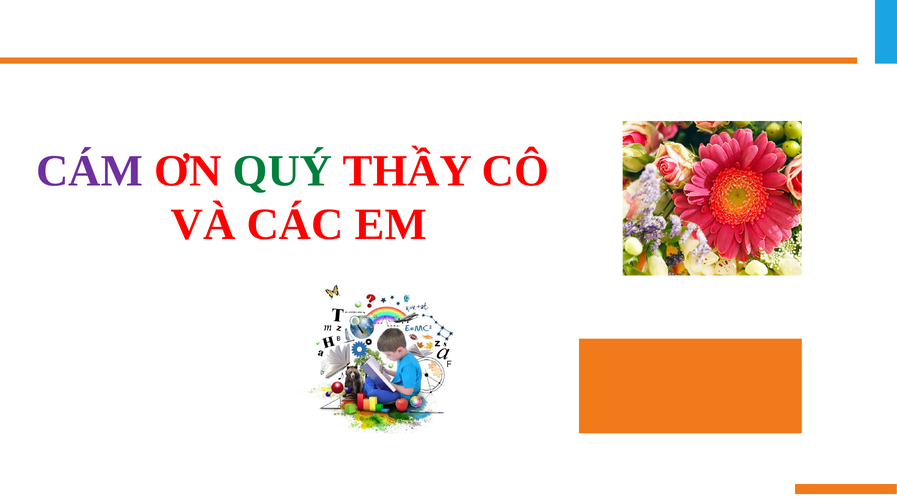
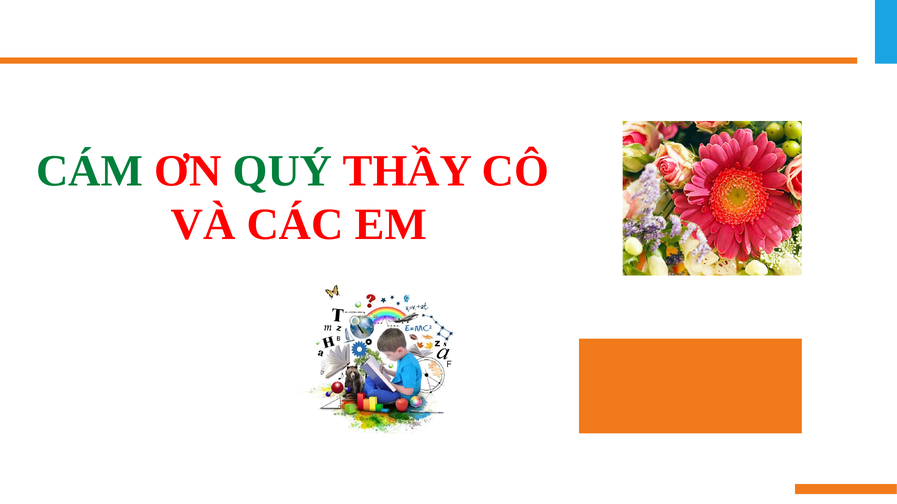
CÁM colour: purple -> green (90, 171)
